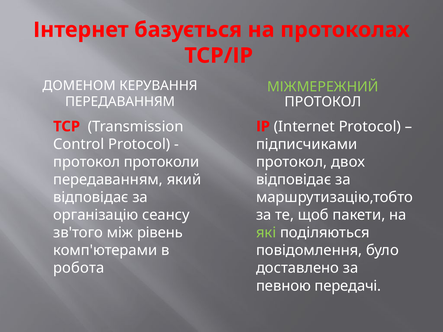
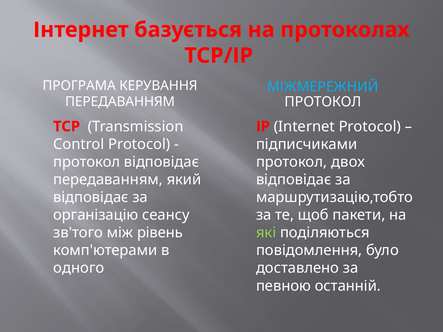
ДОМЕНОМ: ДОМЕНОМ -> ПРОГРАМА (79, 86)
МІЖМЕРЕЖНИЙ colour: light green -> light blue (323, 87)
протокол протоколи: протоколи -> відповідає (161, 162)
робота: робота -> одного (79, 268)
передачі: передачі -> останній (348, 286)
